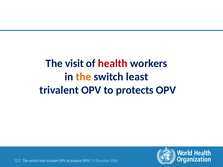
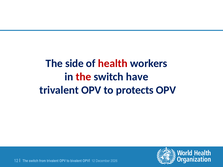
visit: visit -> side (74, 63)
the colour: orange -> red (83, 77)
least: least -> have (137, 77)
